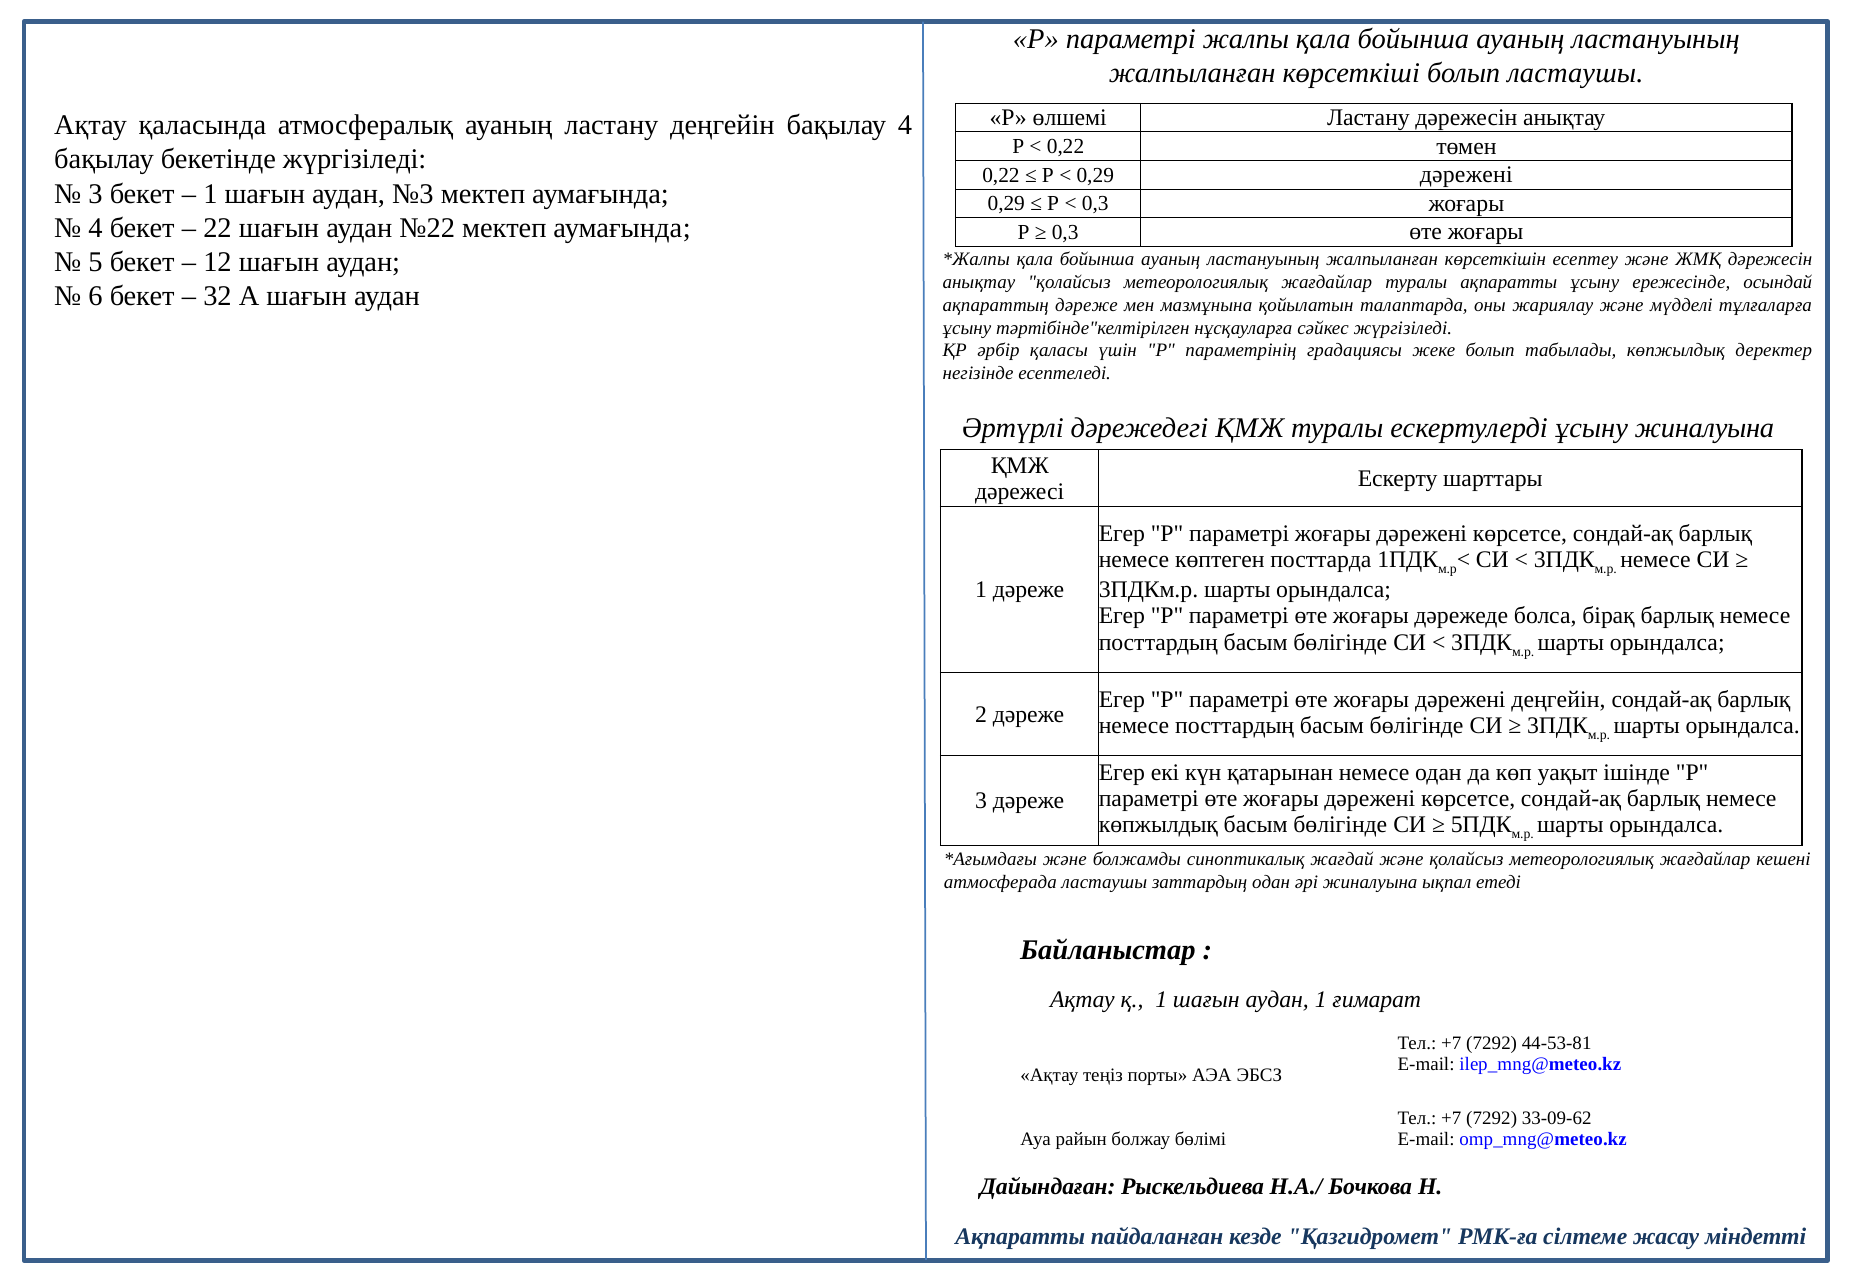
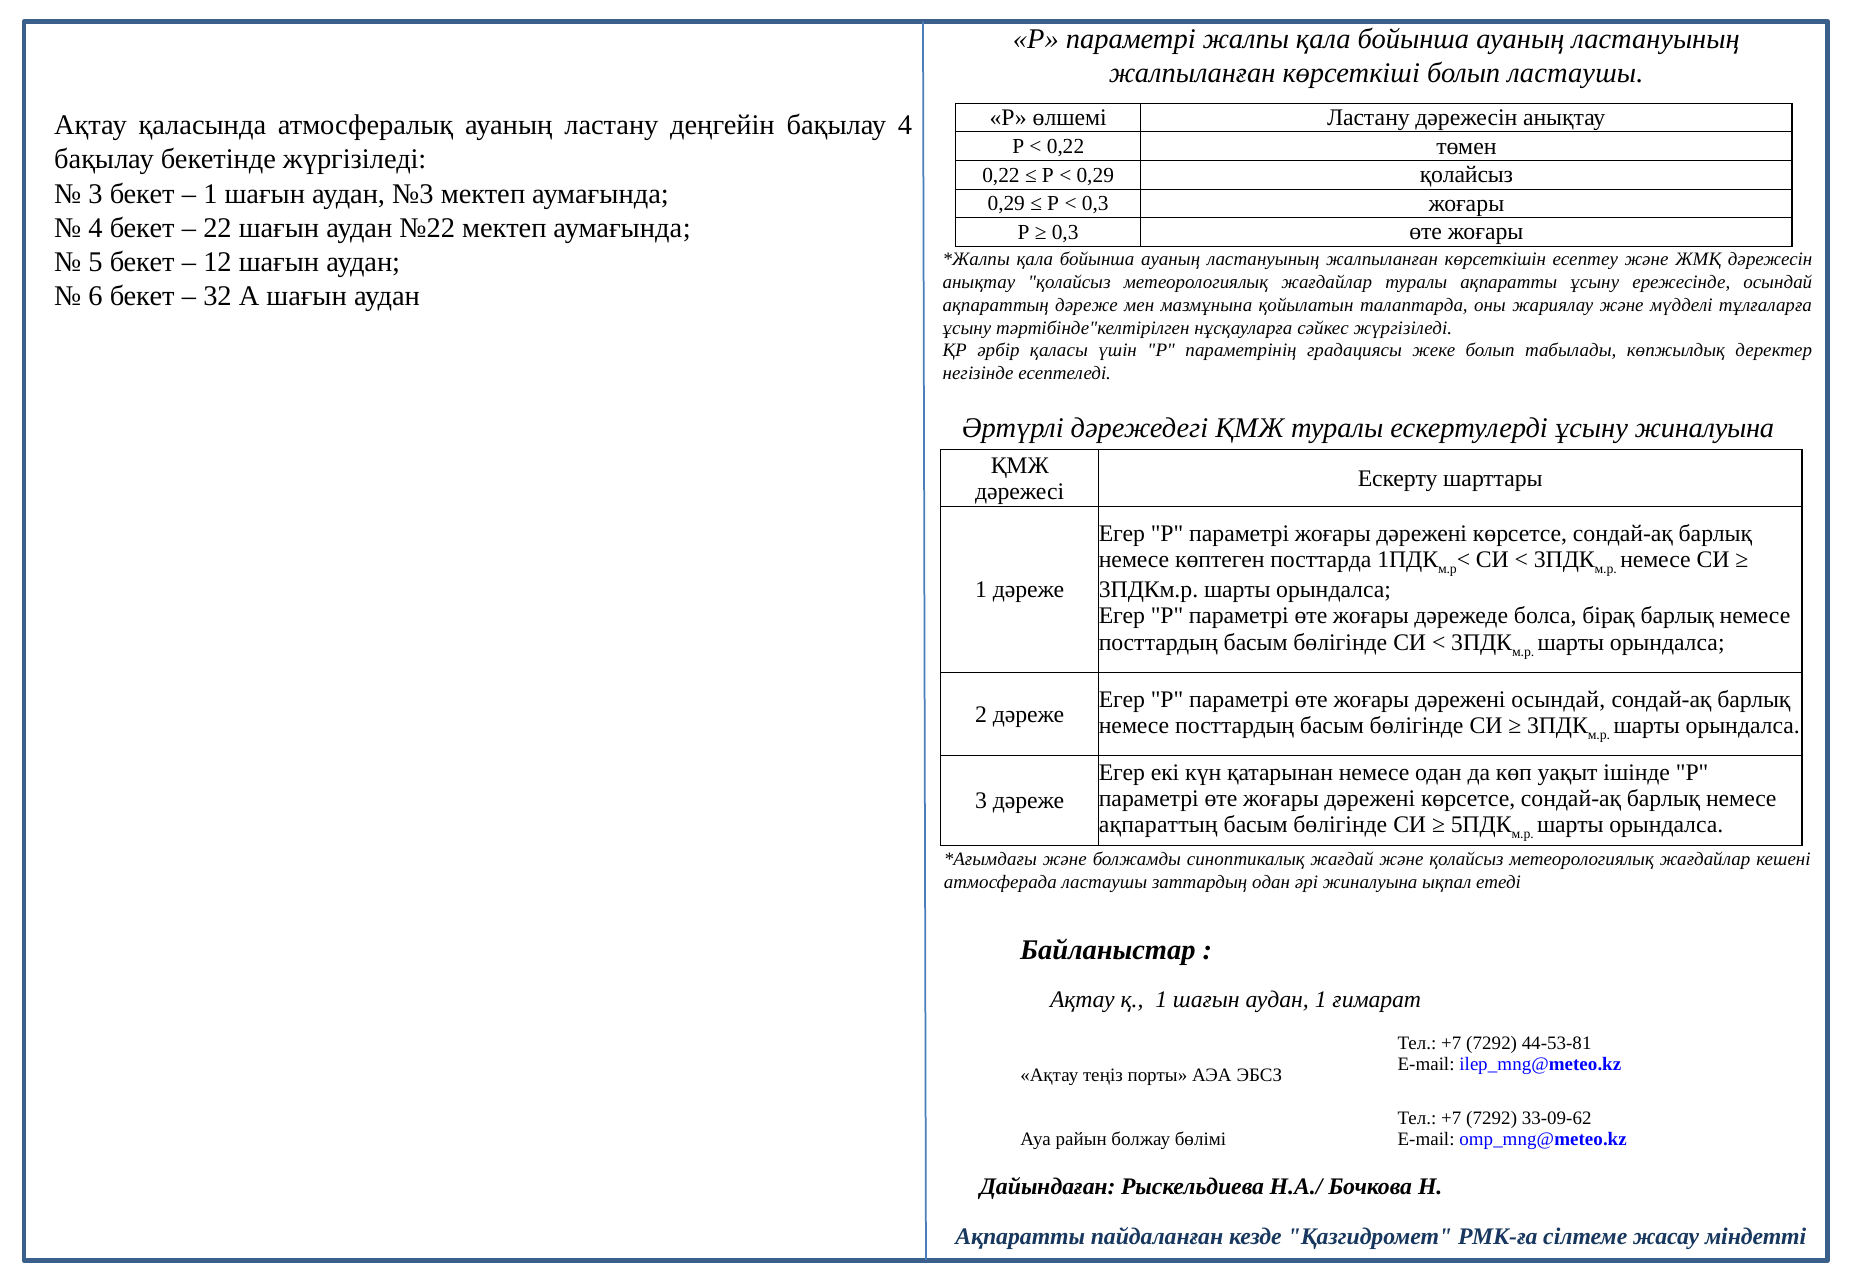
0,29 дәрежені: дәрежені -> қолайсыз (1466, 175)
дәрежені деңгейін: деңгейін -> осындай (1558, 700)
көпжылдық: көпжылдық -> ақпараттың (1158, 825)
